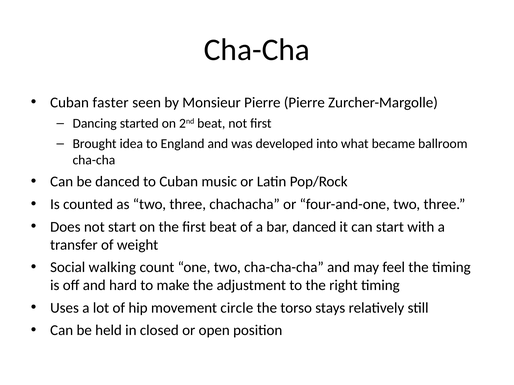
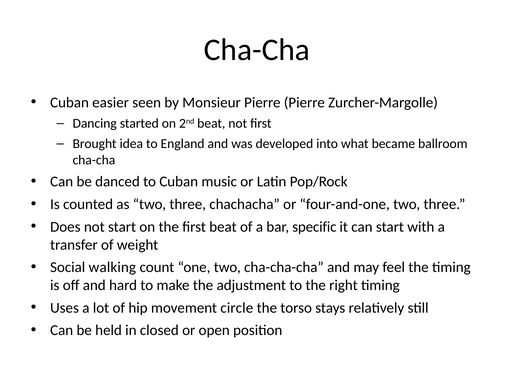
faster: faster -> easier (111, 103)
bar danced: danced -> specific (314, 227)
